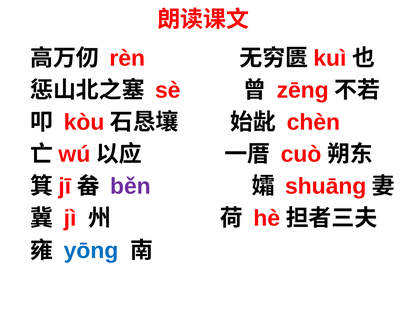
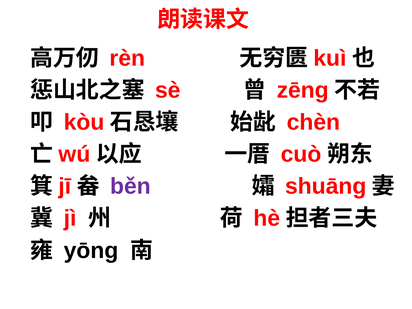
yōng colour: blue -> black (91, 250)
